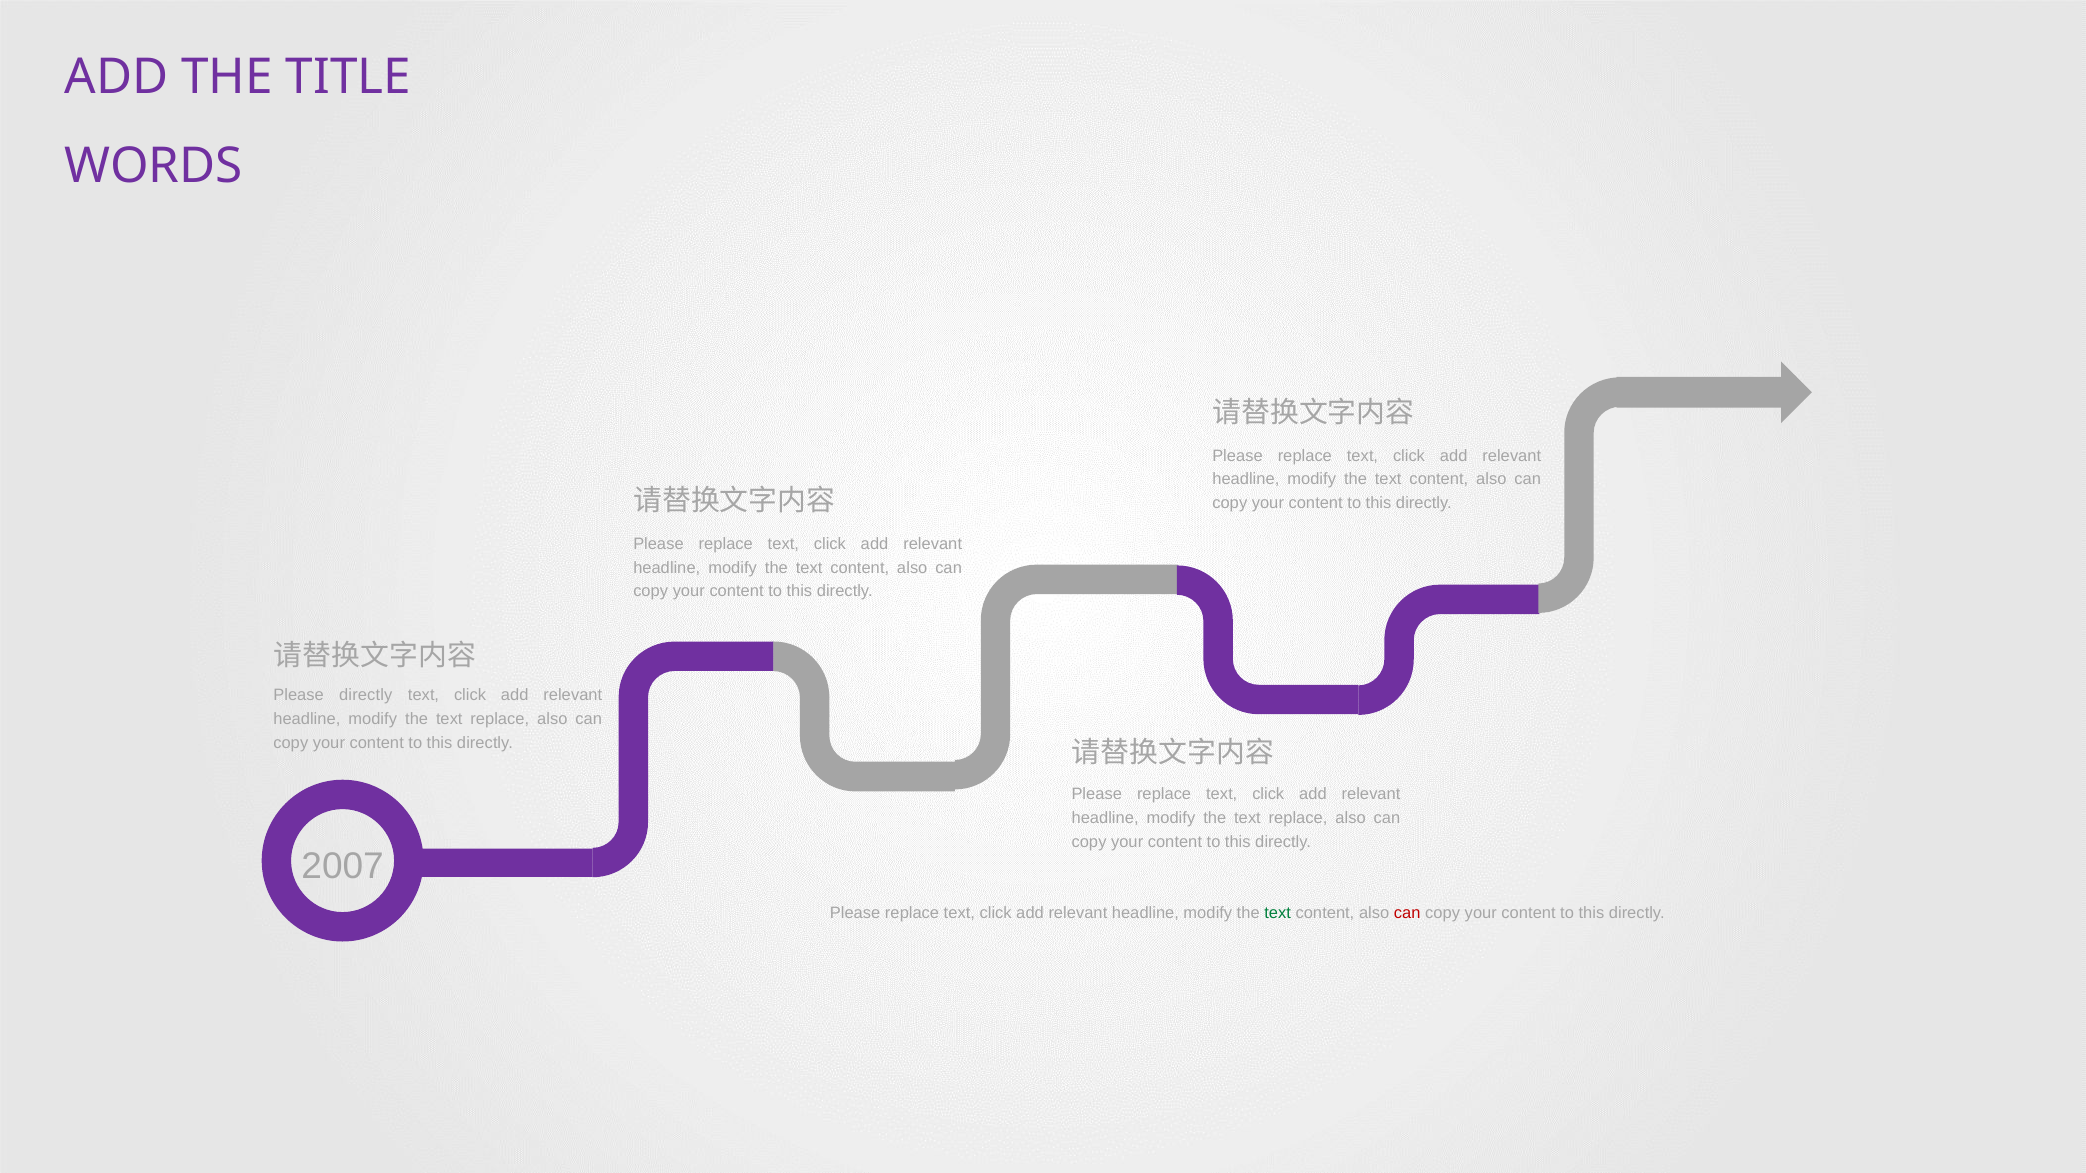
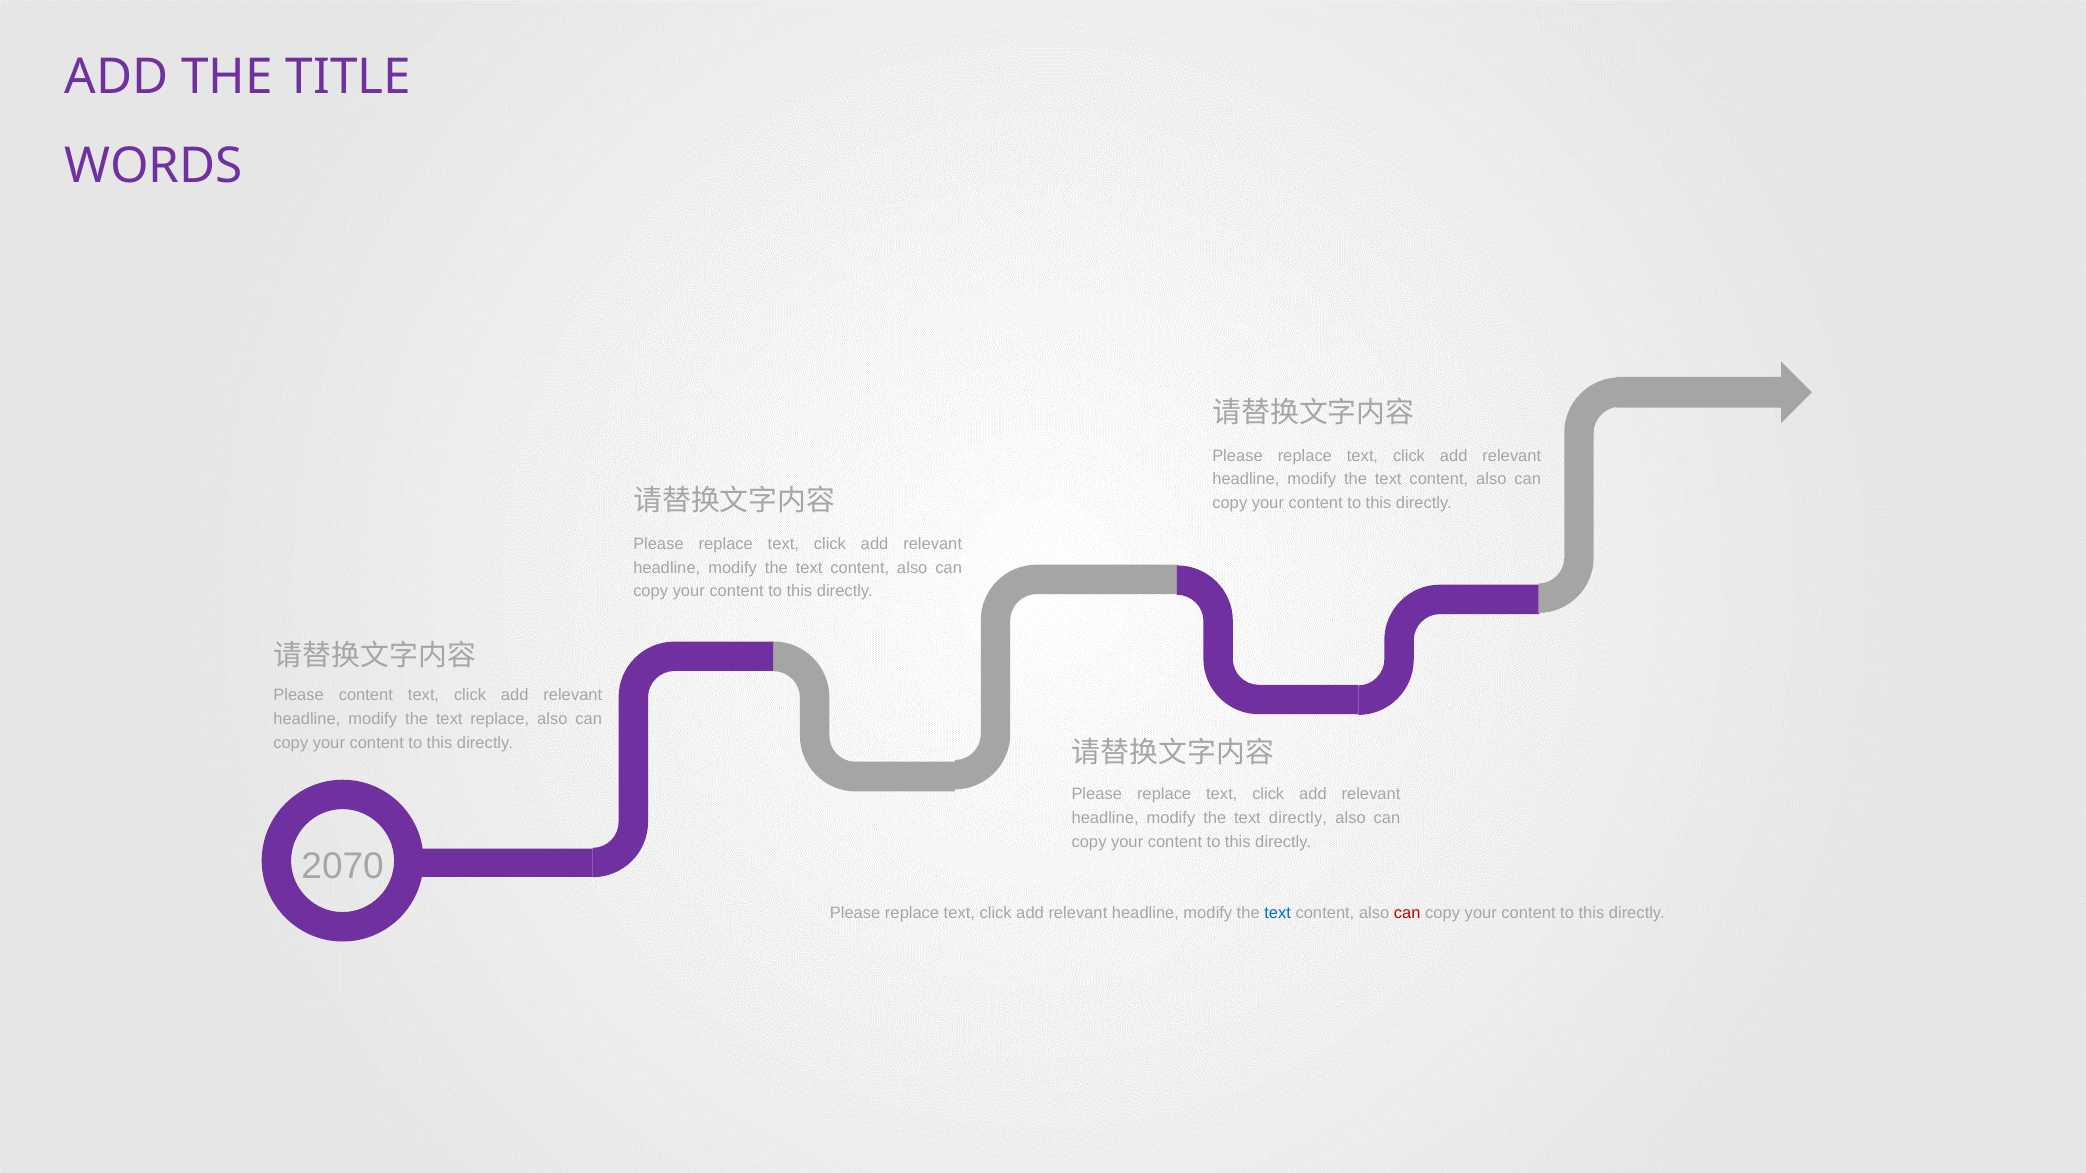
Please directly: directly -> content (366, 696)
replace: replace -> directly (1298, 818)
2007: 2007 -> 2070 (343, 866)
text colour: green -> blue (1278, 913)
